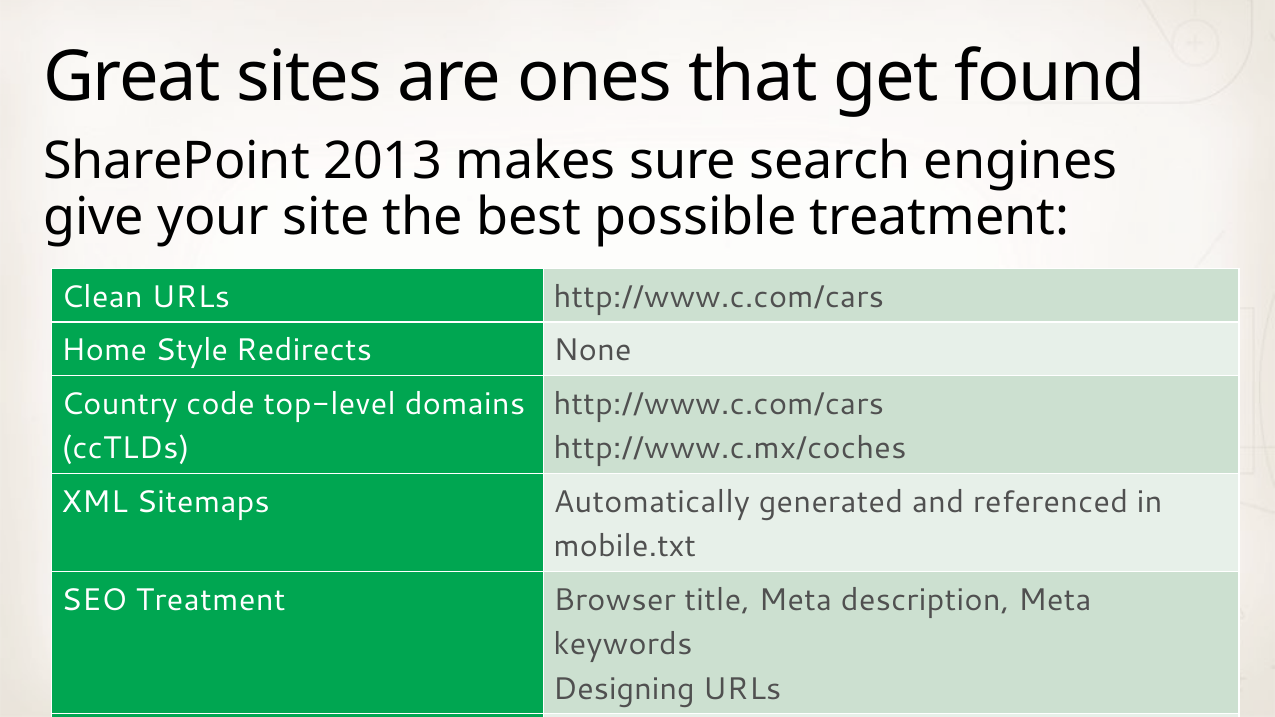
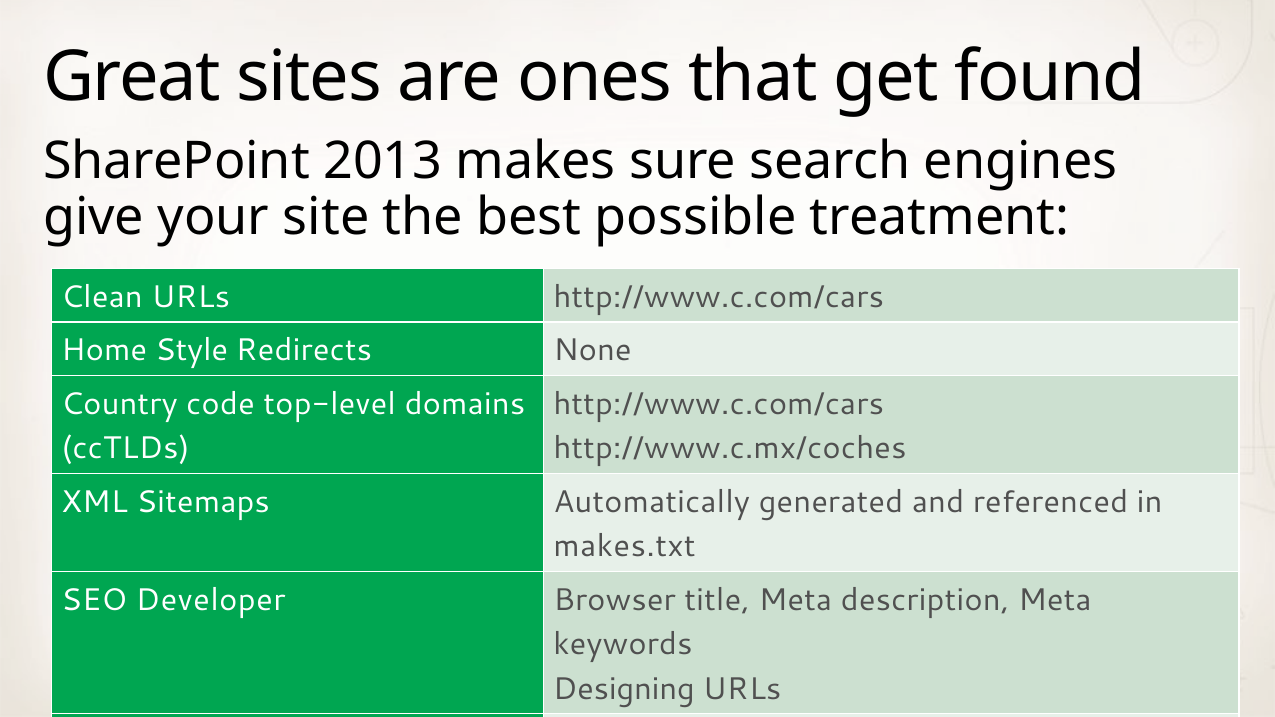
mobile.txt: mobile.txt -> makes.txt (625, 547)
SEO Treatment: Treatment -> Developer (211, 600)
